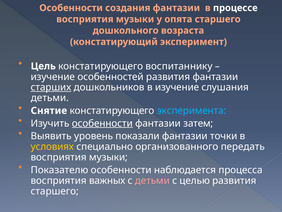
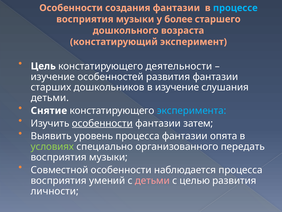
процессе colour: white -> light blue (235, 8)
опята: опята -> более (178, 19)
воспитаннику: воспитаннику -> деятельности (179, 66)
старших underline: present -> none (51, 87)
уровень показали: показали -> процесса (138, 136)
точки: точки -> опята (224, 136)
условиях colour: yellow -> light green (52, 146)
Показателю: Показателю -> Совместной (59, 170)
важных: важных -> умений (107, 180)
старшего: старшего -> личности (55, 191)
